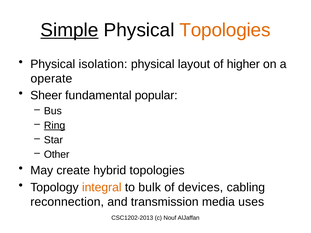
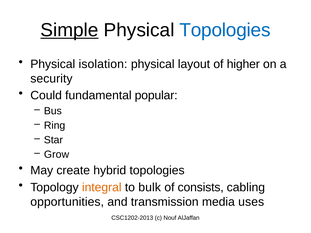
Topologies colour: orange -> blue (225, 30)
operate: operate -> security (51, 79)
Sheer: Sheer -> Could (46, 96)
Ring underline: present -> none (55, 125)
Other: Other -> Grow (57, 155)
devices: devices -> consists (201, 187)
reconnection: reconnection -> opportunities (67, 202)
